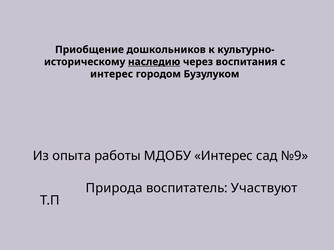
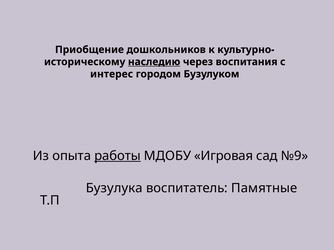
работы underline: none -> present (118, 156)
МДОБУ Интерес: Интерес -> Игровая (224, 156)
Природа: Природа -> Бузулука (114, 188)
Участвуют: Участвуют -> Памятные (264, 188)
